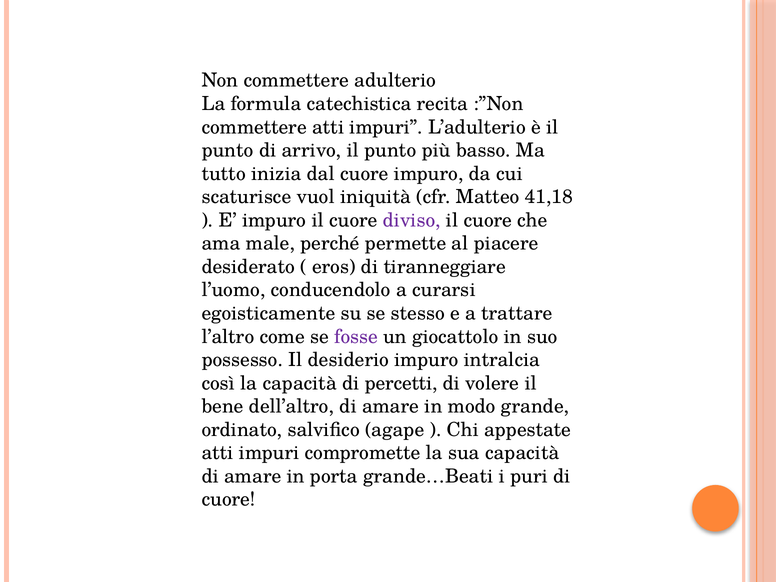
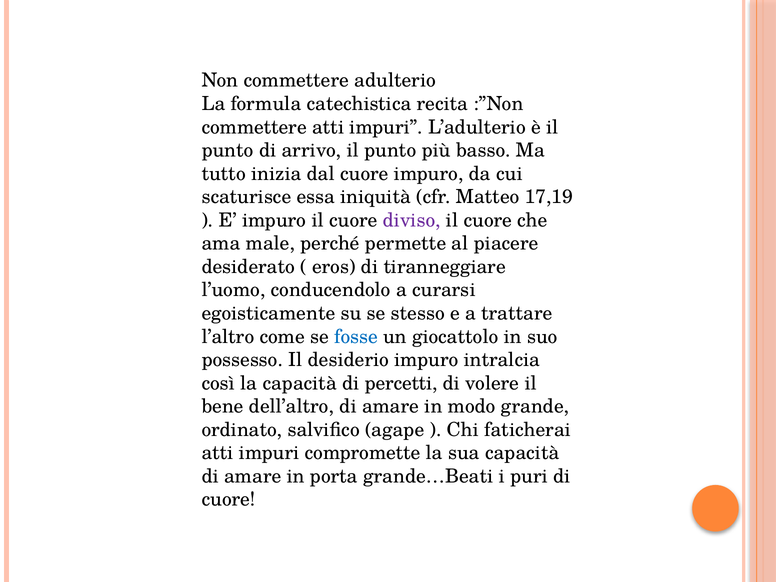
vuol: vuol -> essa (316, 197)
41,18: 41,18 -> 17,19 (549, 197)
fosse colour: purple -> blue (356, 337)
appestate: appestate -> faticherai (528, 430)
